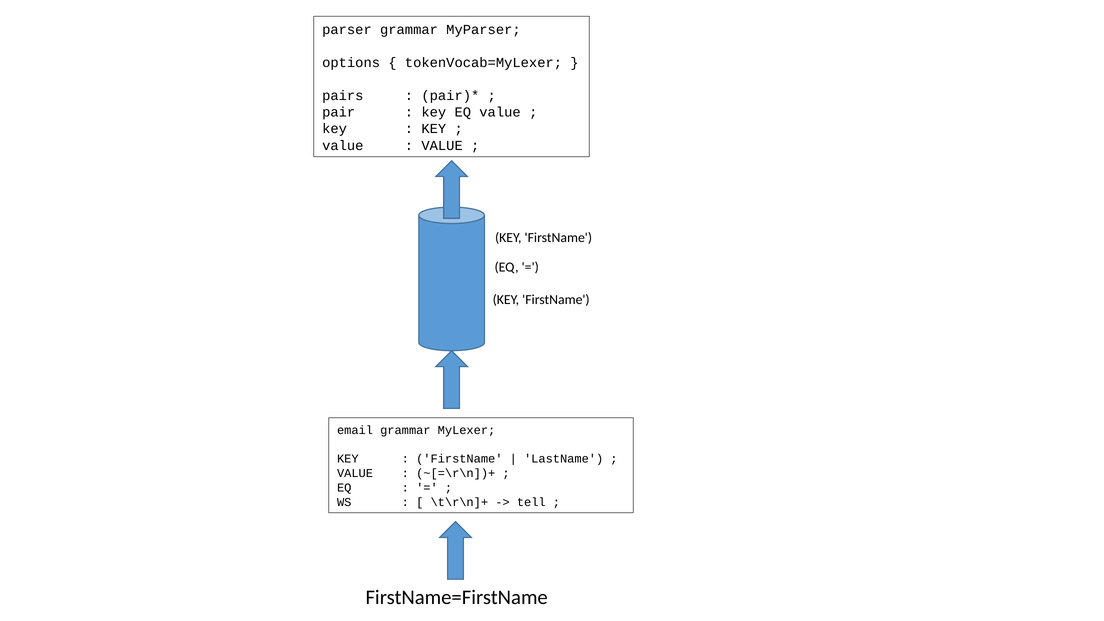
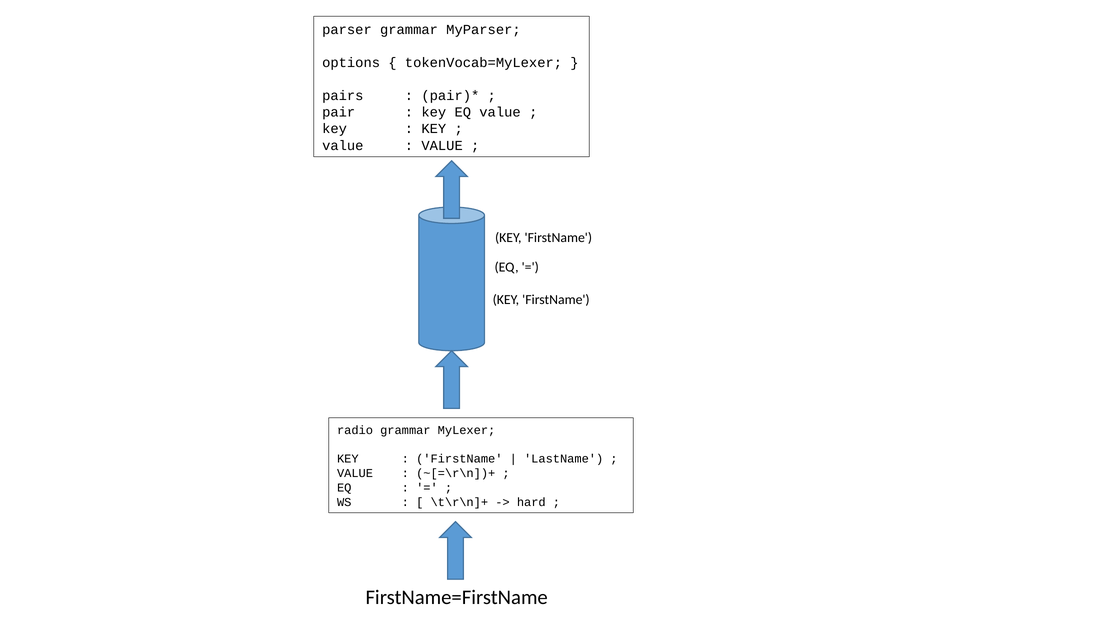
email: email -> radio (355, 430)
tell: tell -> hard (531, 502)
